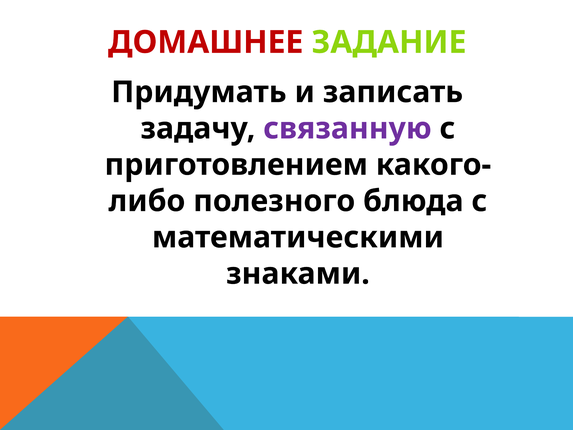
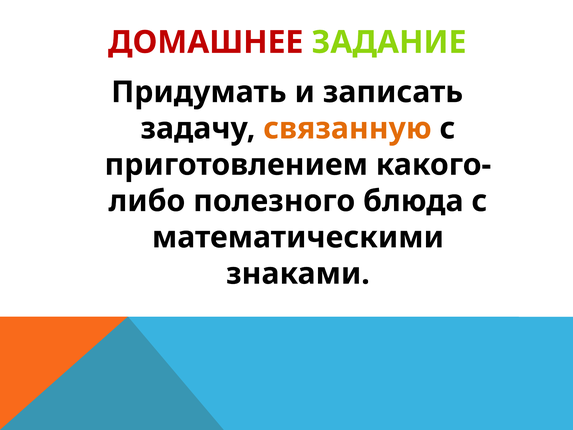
связанную colour: purple -> orange (347, 128)
